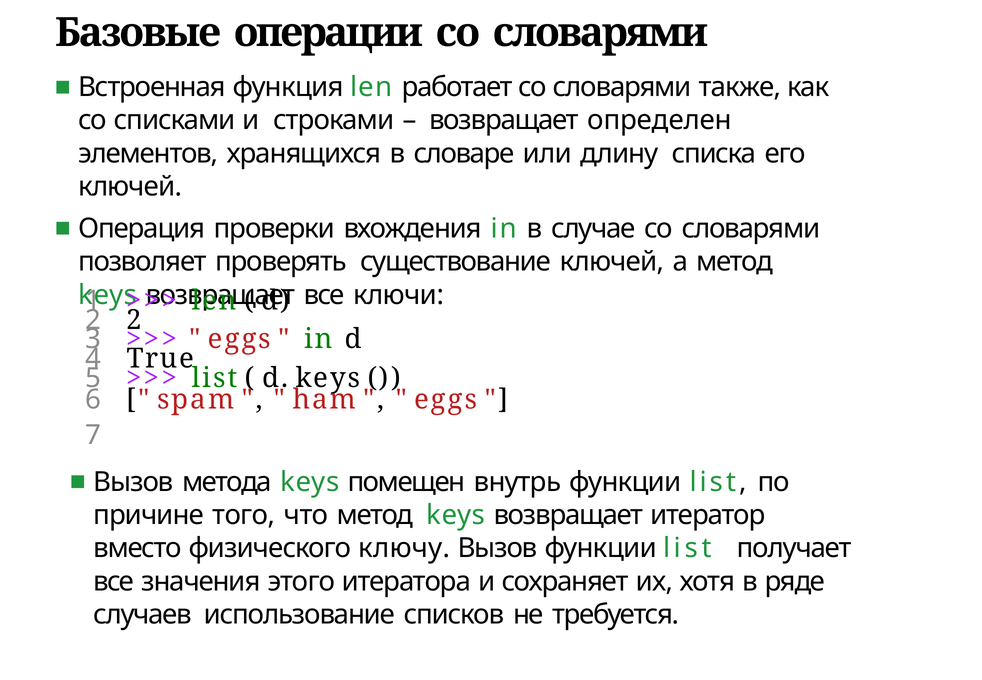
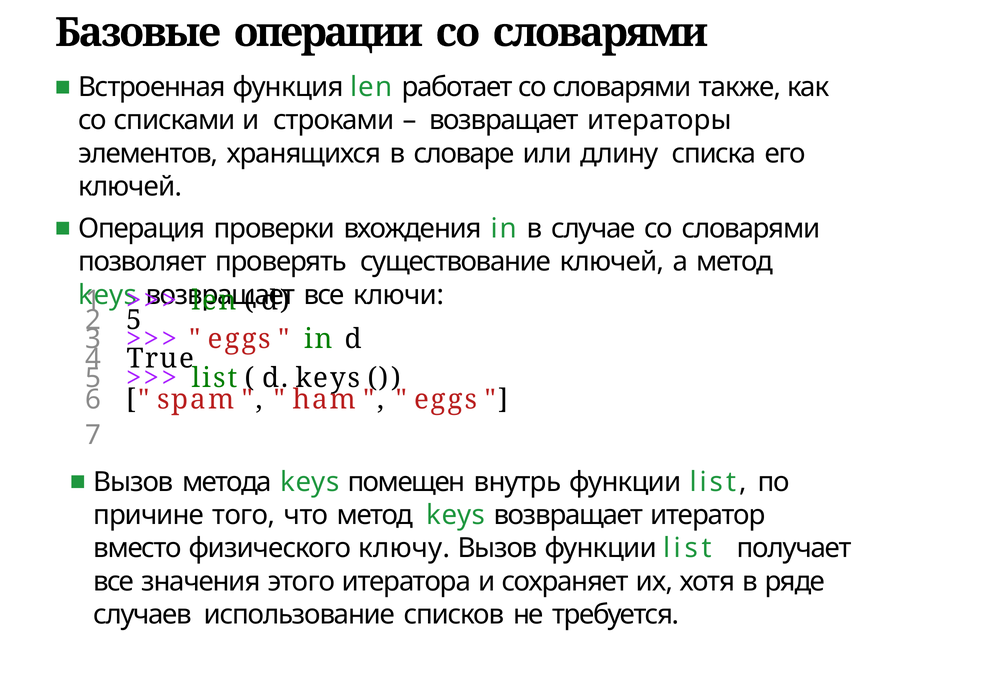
определен: определен -> итераторы (659, 120)
2 2: 2 -> 5 (134, 320)
